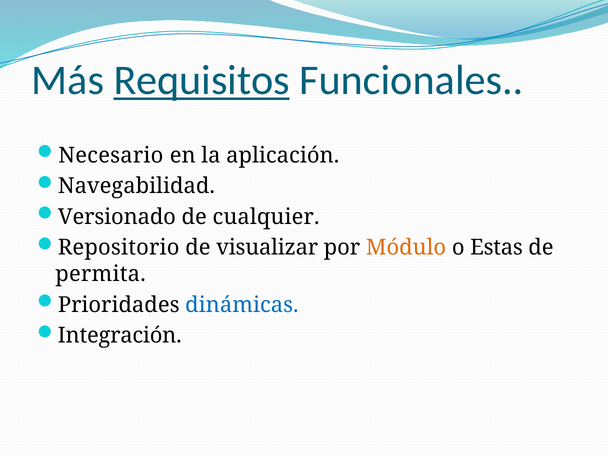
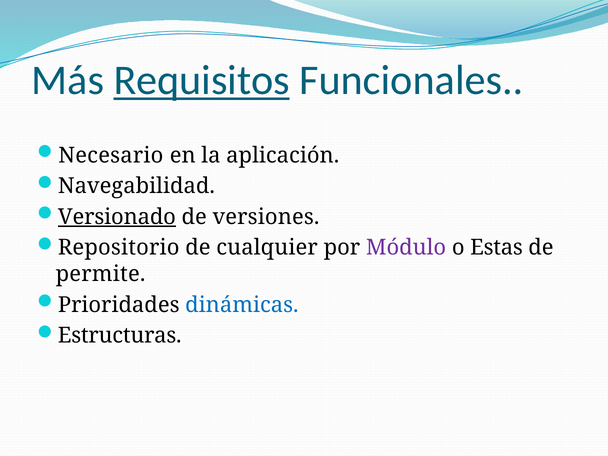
Versionado underline: none -> present (117, 217)
cualquier: cualquier -> versiones (266, 217)
visualizar: visualizar -> cualquier (267, 248)
Módulo colour: orange -> purple (406, 248)
permita: permita -> permite (101, 274)
Integración: Integración -> Estructuras (120, 336)
